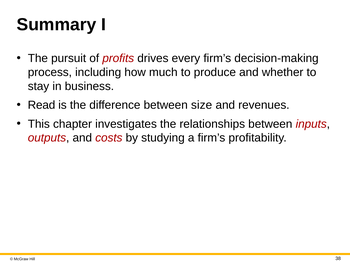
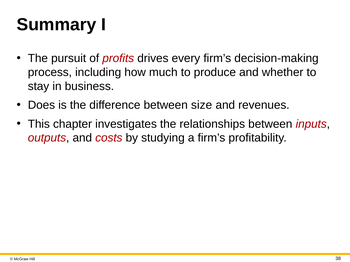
Read: Read -> Does (41, 105)
